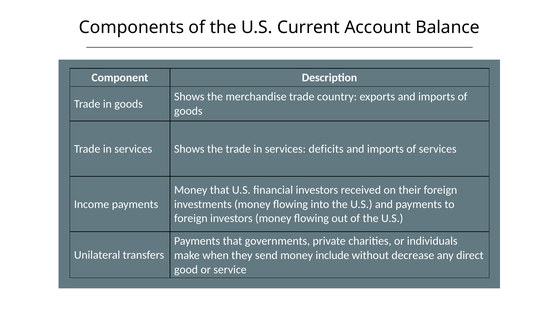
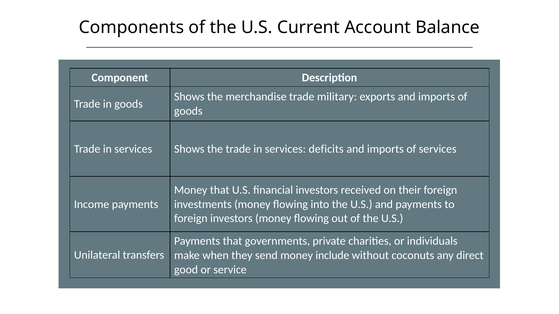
country: country -> military (337, 97)
decrease: decrease -> coconuts (413, 256)
